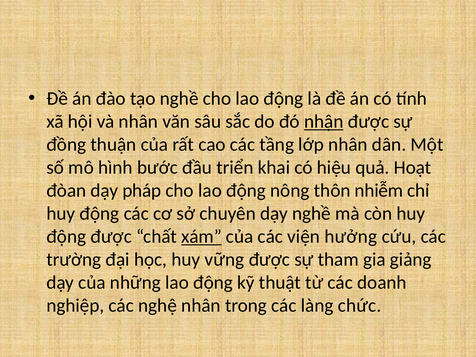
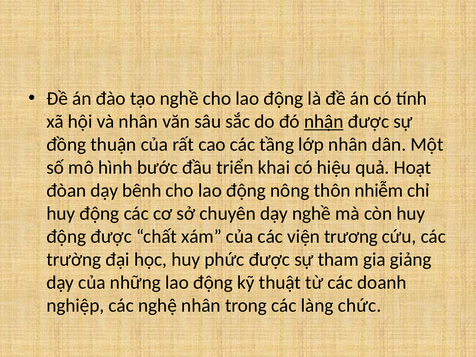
pháp: pháp -> bênh (142, 191)
xám underline: present -> none (201, 237)
hưởng: hưởng -> trương (351, 237)
vững: vững -> phức (224, 260)
